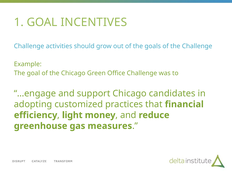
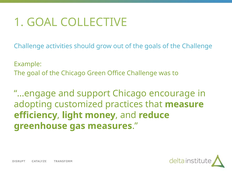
INCENTIVES: INCENTIVES -> COLLECTIVE (94, 22)
candidates: candidates -> encourage (172, 93)
financial: financial -> measure (184, 104)
